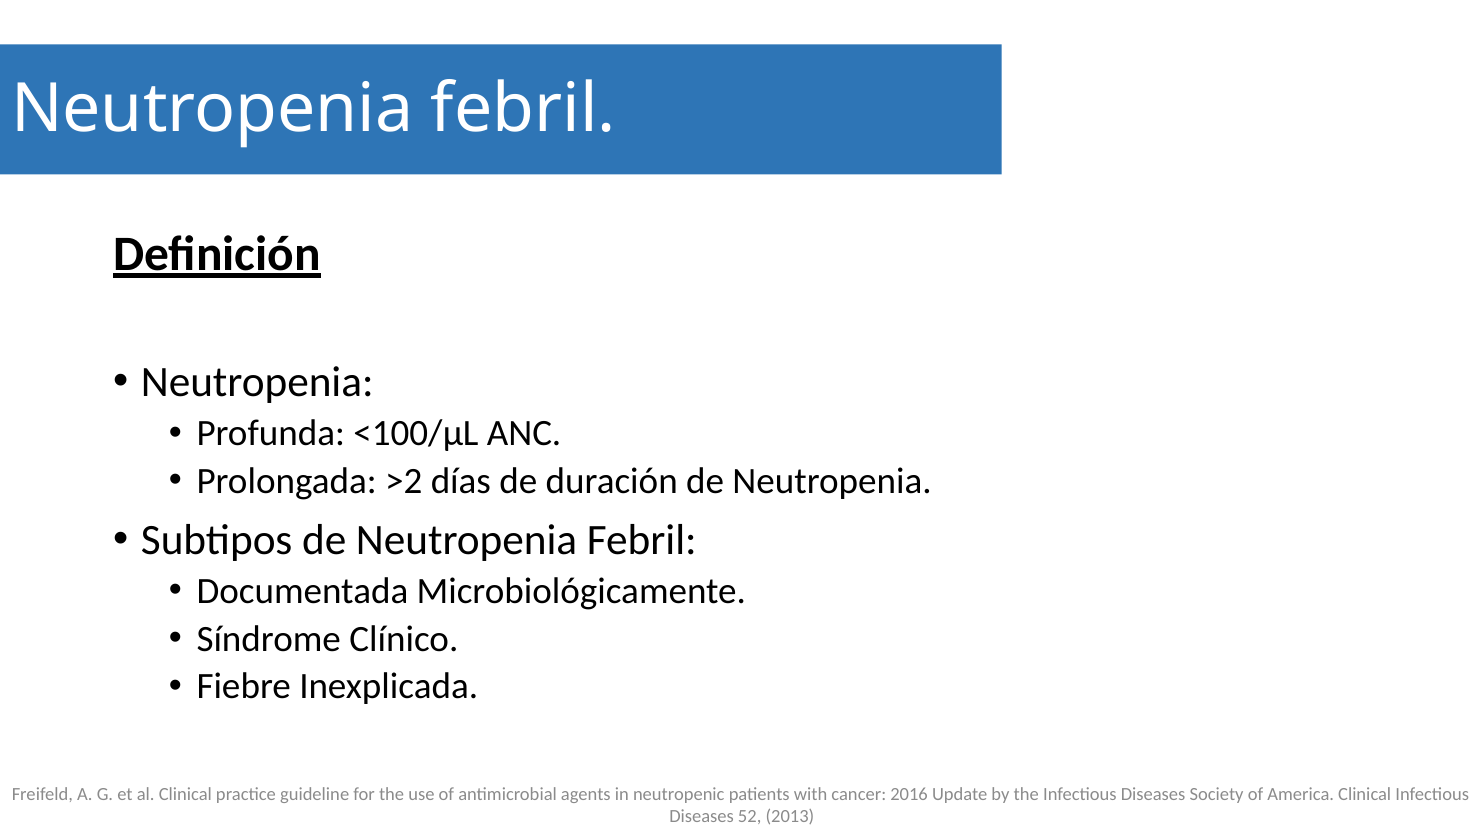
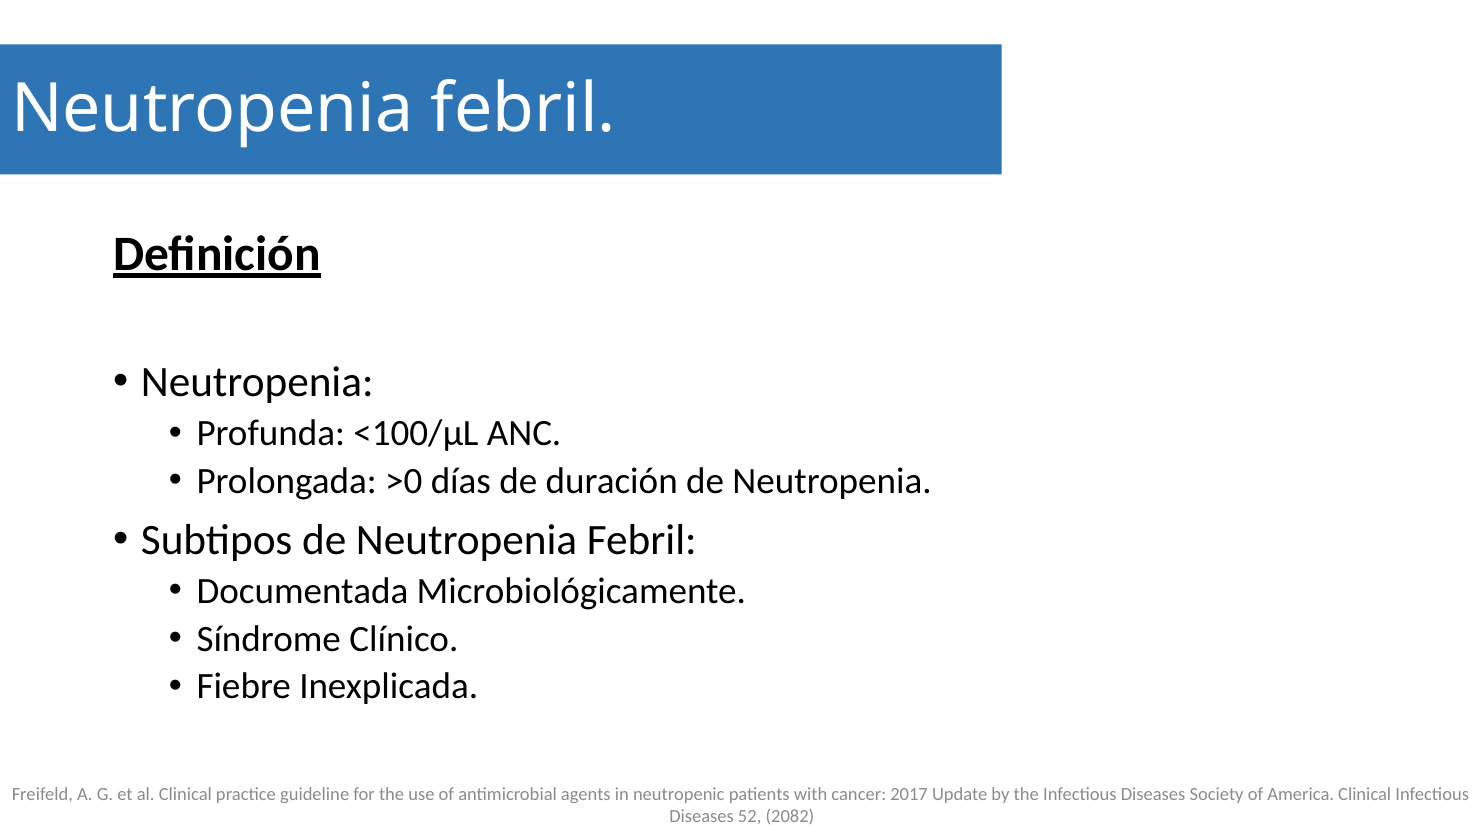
>2: >2 -> >0 (404, 481)
2016: 2016 -> 2017 (909, 794)
2013: 2013 -> 2082 (790, 817)
